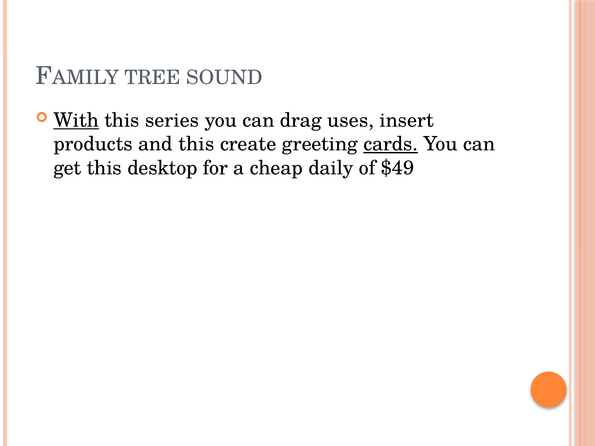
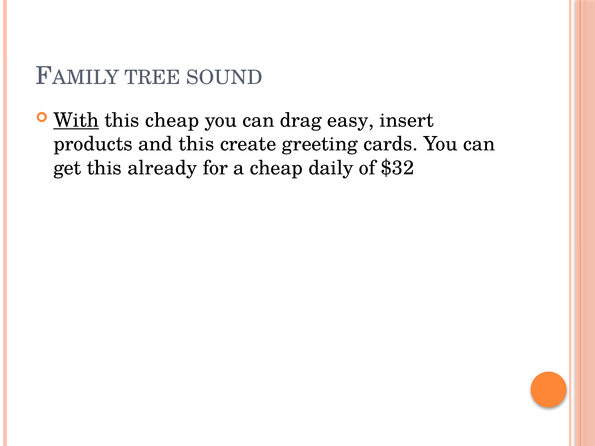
this series: series -> cheap (172, 120)
uses: uses -> easy (351, 120)
cards underline: present -> none (391, 144)
desktop: desktop -> already (162, 168)
$49: $49 -> $32 (398, 168)
